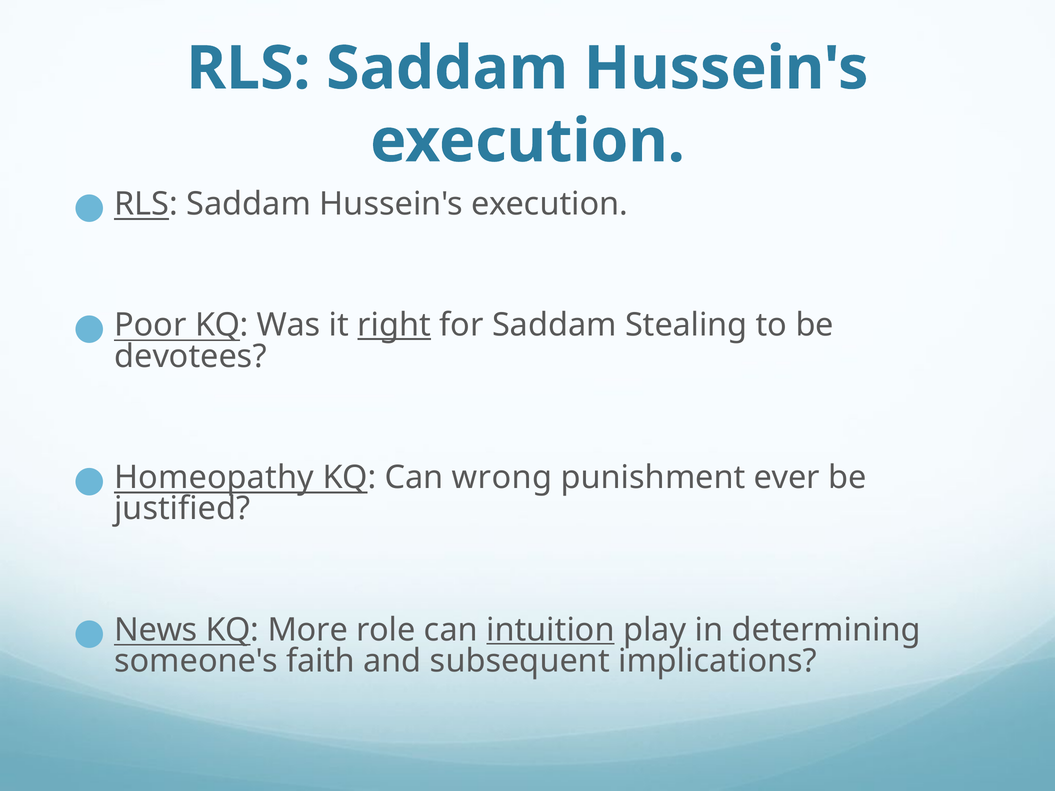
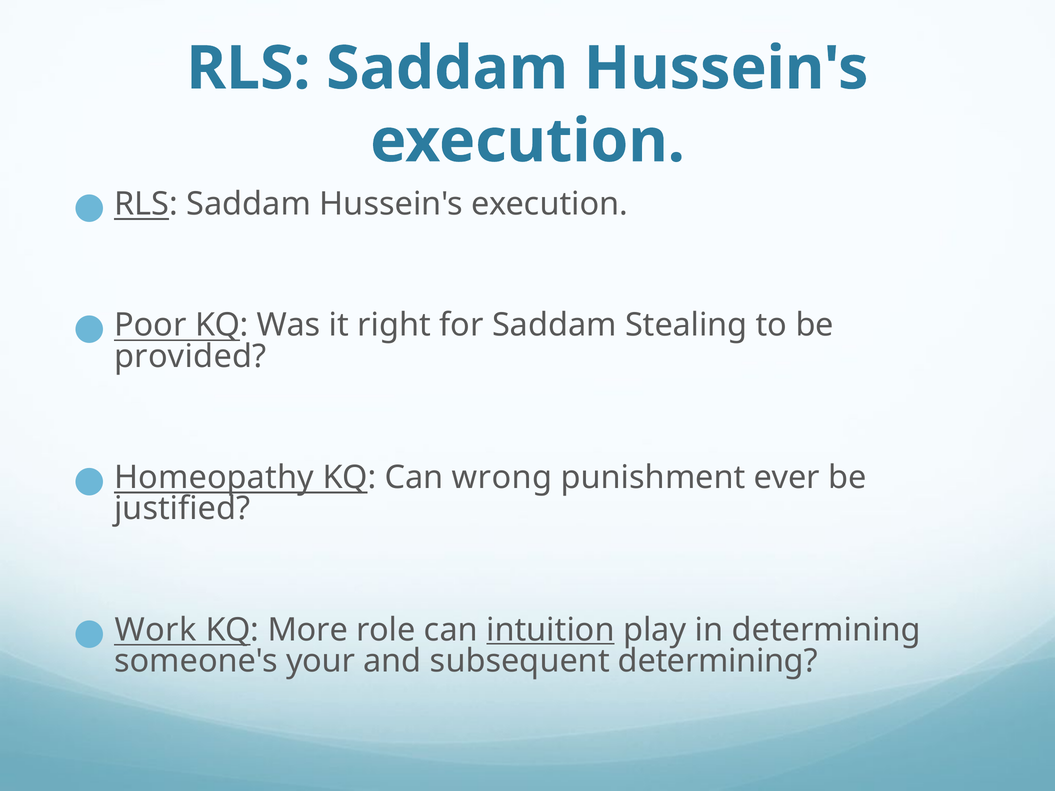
right underline: present -> none (394, 325)
devotees: devotees -> provided (190, 357)
News: News -> Work (156, 630)
faith: faith -> your (321, 661)
subsequent implications: implications -> determining (718, 661)
